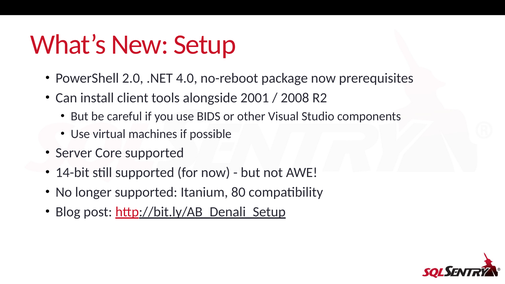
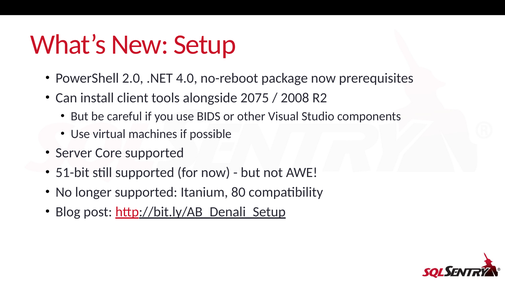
2001: 2001 -> 2075 (255, 98)
14-bit: 14-bit -> 51-bit (72, 173)
